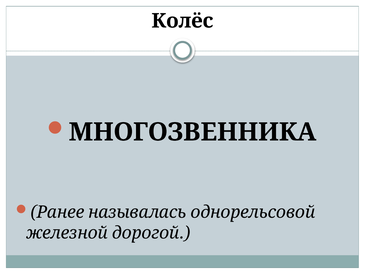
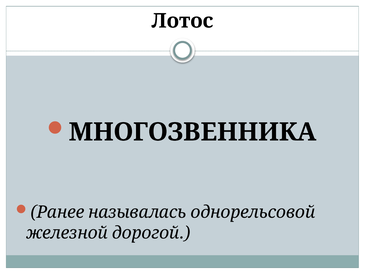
Колёс: Колёс -> Лотос (182, 21)
